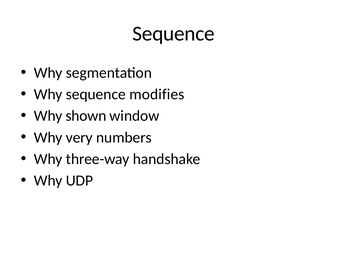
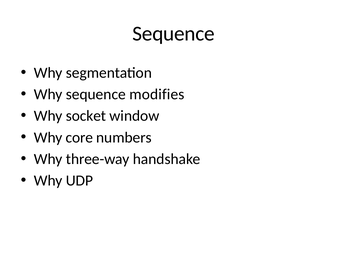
shown: shown -> socket (86, 116)
very: very -> core (79, 138)
